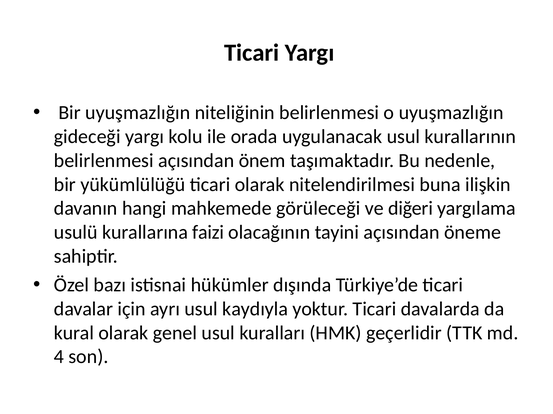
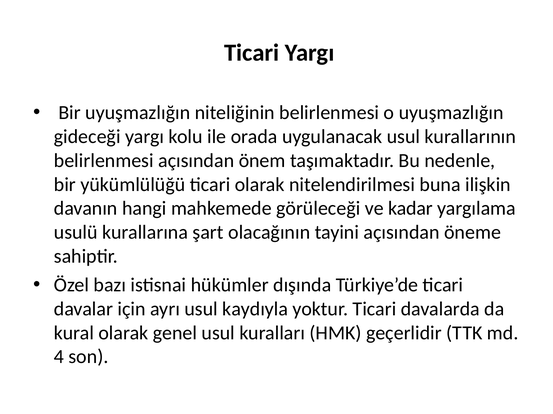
diğeri: diğeri -> kadar (411, 209)
faizi: faizi -> şart (208, 233)
